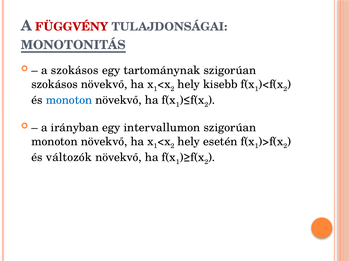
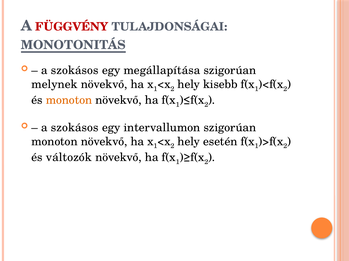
tartománynak: tartománynak -> megállapítása (162, 71)
szokásos: szokásos -> melynek (54, 85)
monoton colour: blue -> orange (69, 100)
irányban: irányban -> szokásos (75, 128)
